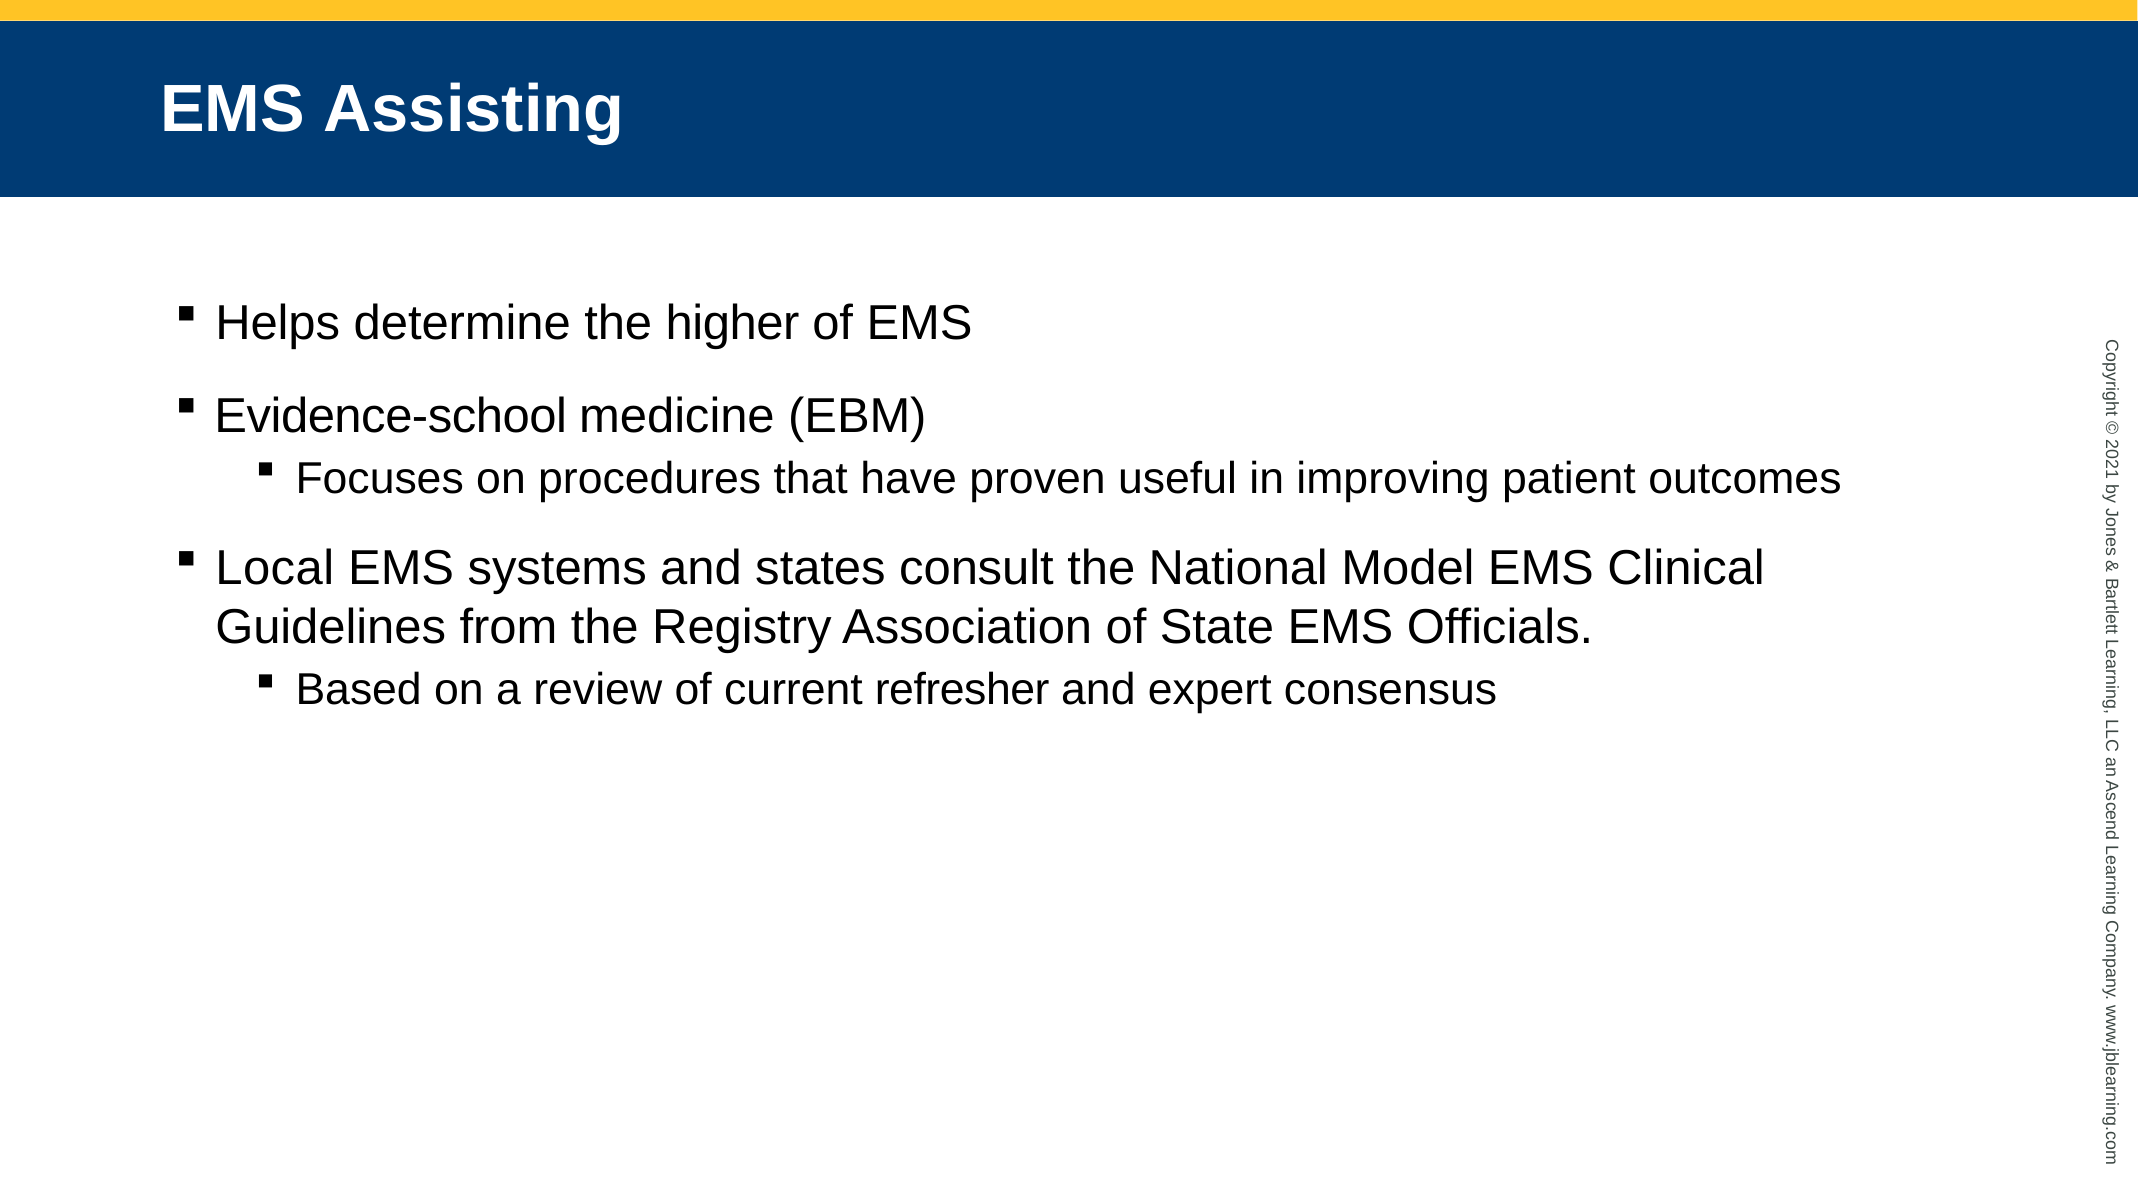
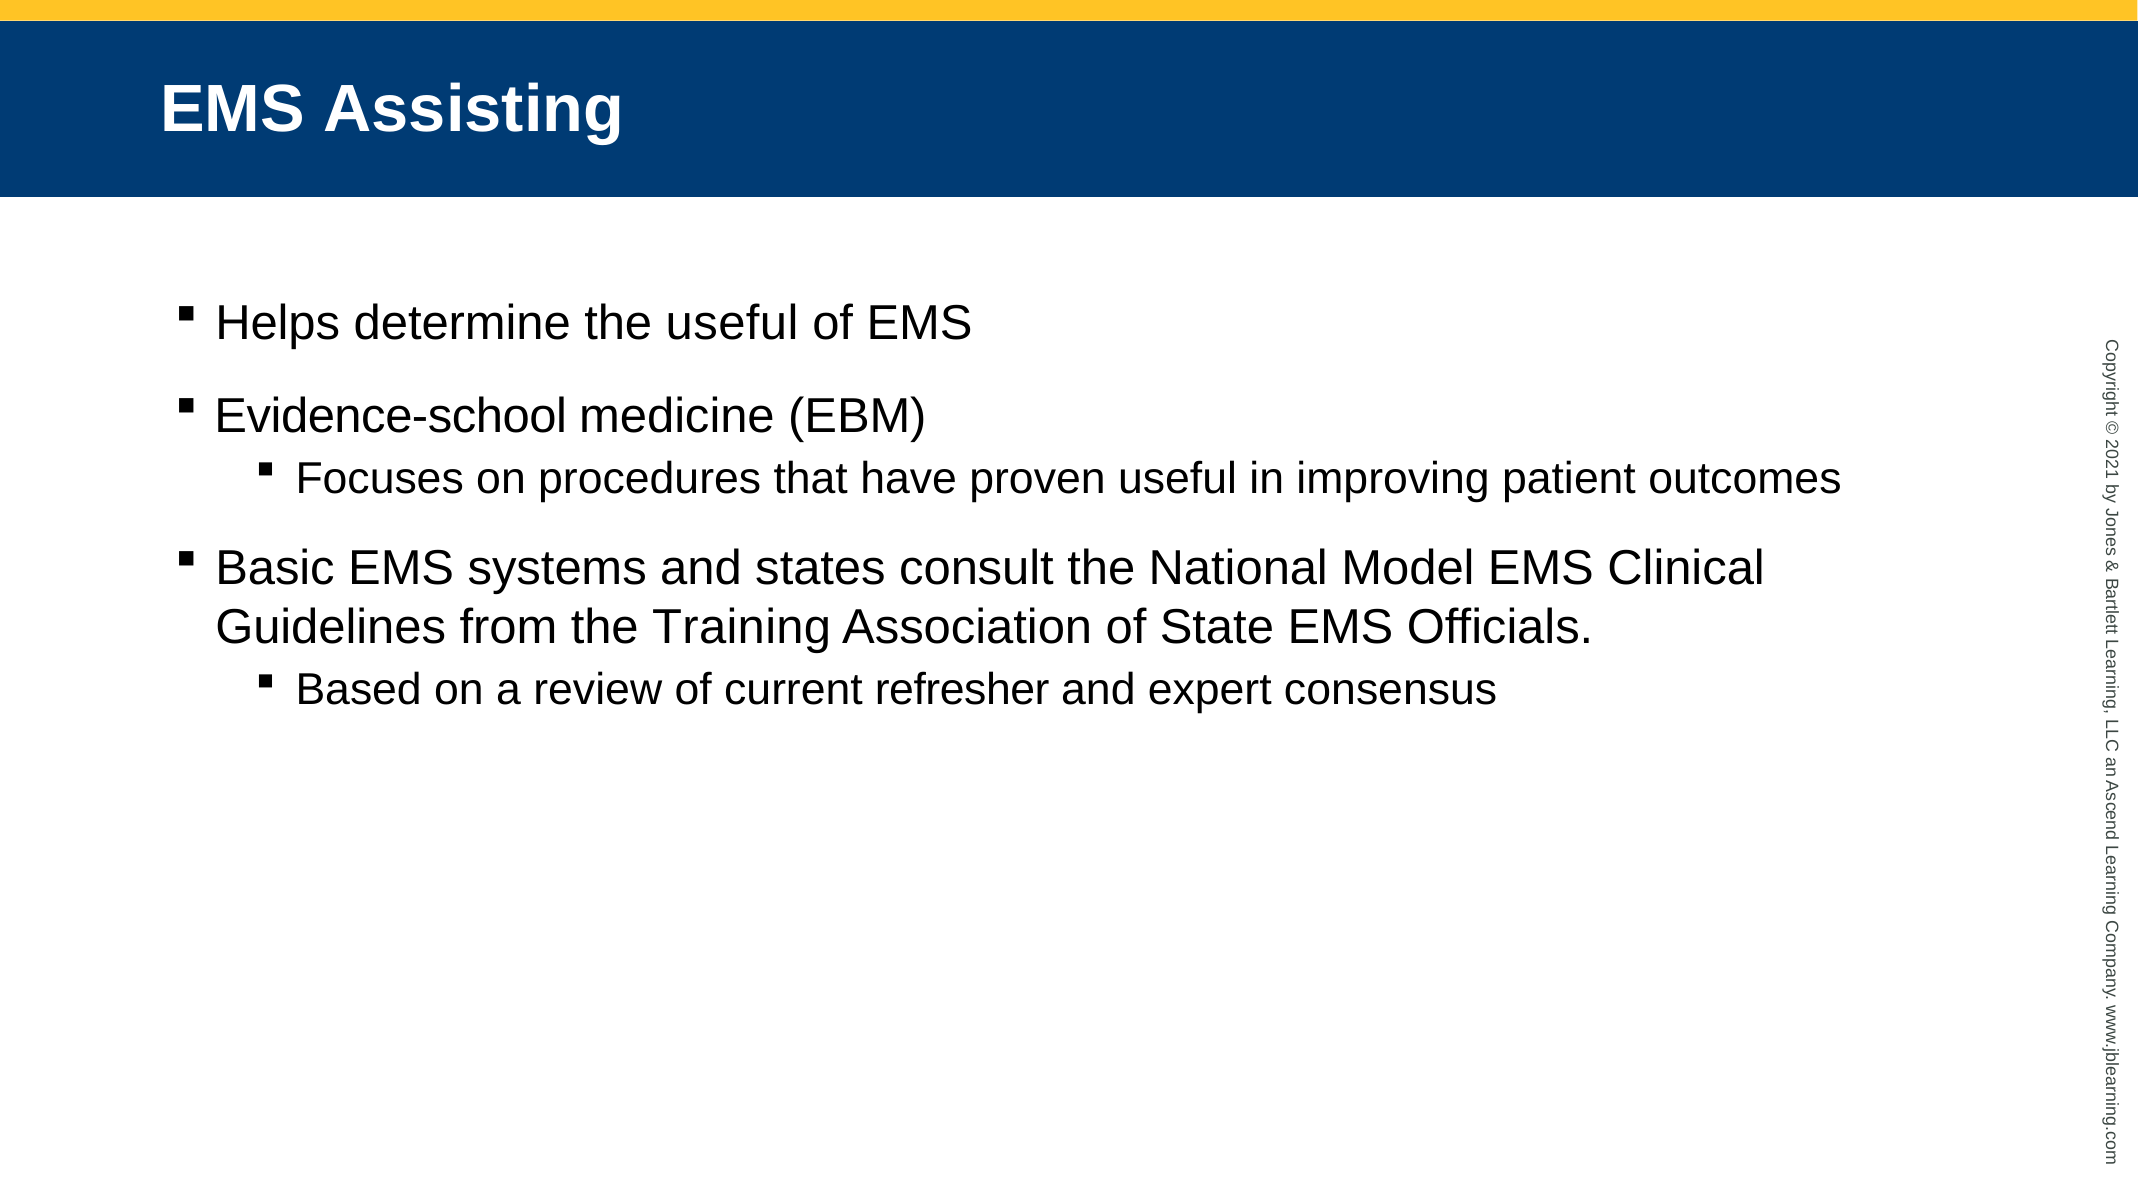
the higher: higher -> useful (732, 324)
Local: Local -> Basic (275, 568)
Registry: Registry -> Training (742, 627)
